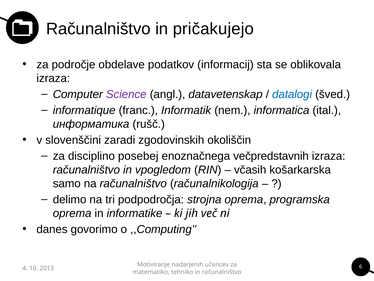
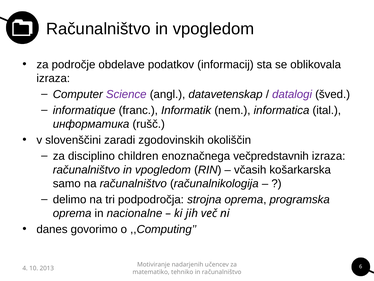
pričakujejo: pričakujejo -> vpogledom (213, 29)
datalogi colour: blue -> purple (292, 94)
posebej: posebej -> children (138, 156)
informatike: informatike -> nacionalne (135, 213)
